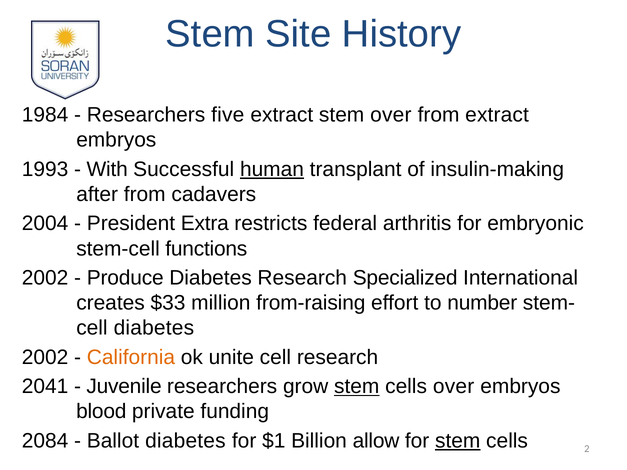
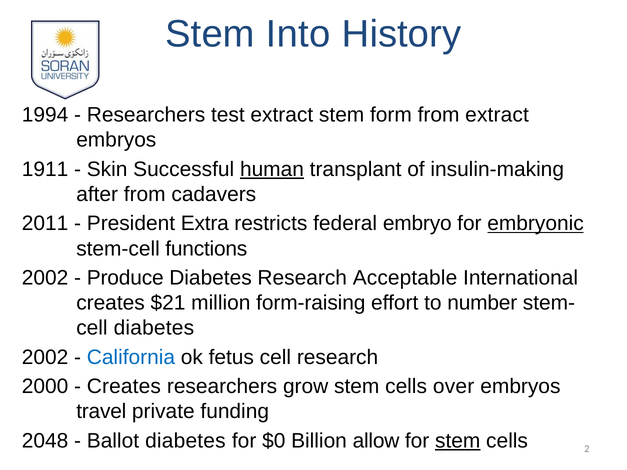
Site: Site -> Into (298, 34)
1984: 1984 -> 1994 (45, 115)
five: five -> test (228, 115)
stem over: over -> form (391, 115)
1993: 1993 -> 1911 (45, 169)
With: With -> Skin (107, 169)
2004: 2004 -> 2011 (45, 224)
arthritis: arthritis -> embryo (417, 224)
embryonic underline: none -> present (536, 224)
Specialized: Specialized -> Acceptable (405, 278)
$33: $33 -> $21 (168, 303)
from-raising: from-raising -> form-raising (311, 303)
California colour: orange -> blue (131, 357)
unite: unite -> fetus (231, 357)
2041: 2041 -> 2000 (45, 387)
Juvenile: Juvenile -> Creates (124, 387)
stem underline: present -> none (357, 387)
blood: blood -> travel (101, 412)
2084: 2084 -> 2048 (45, 441)
$1: $1 -> $0 (274, 441)
